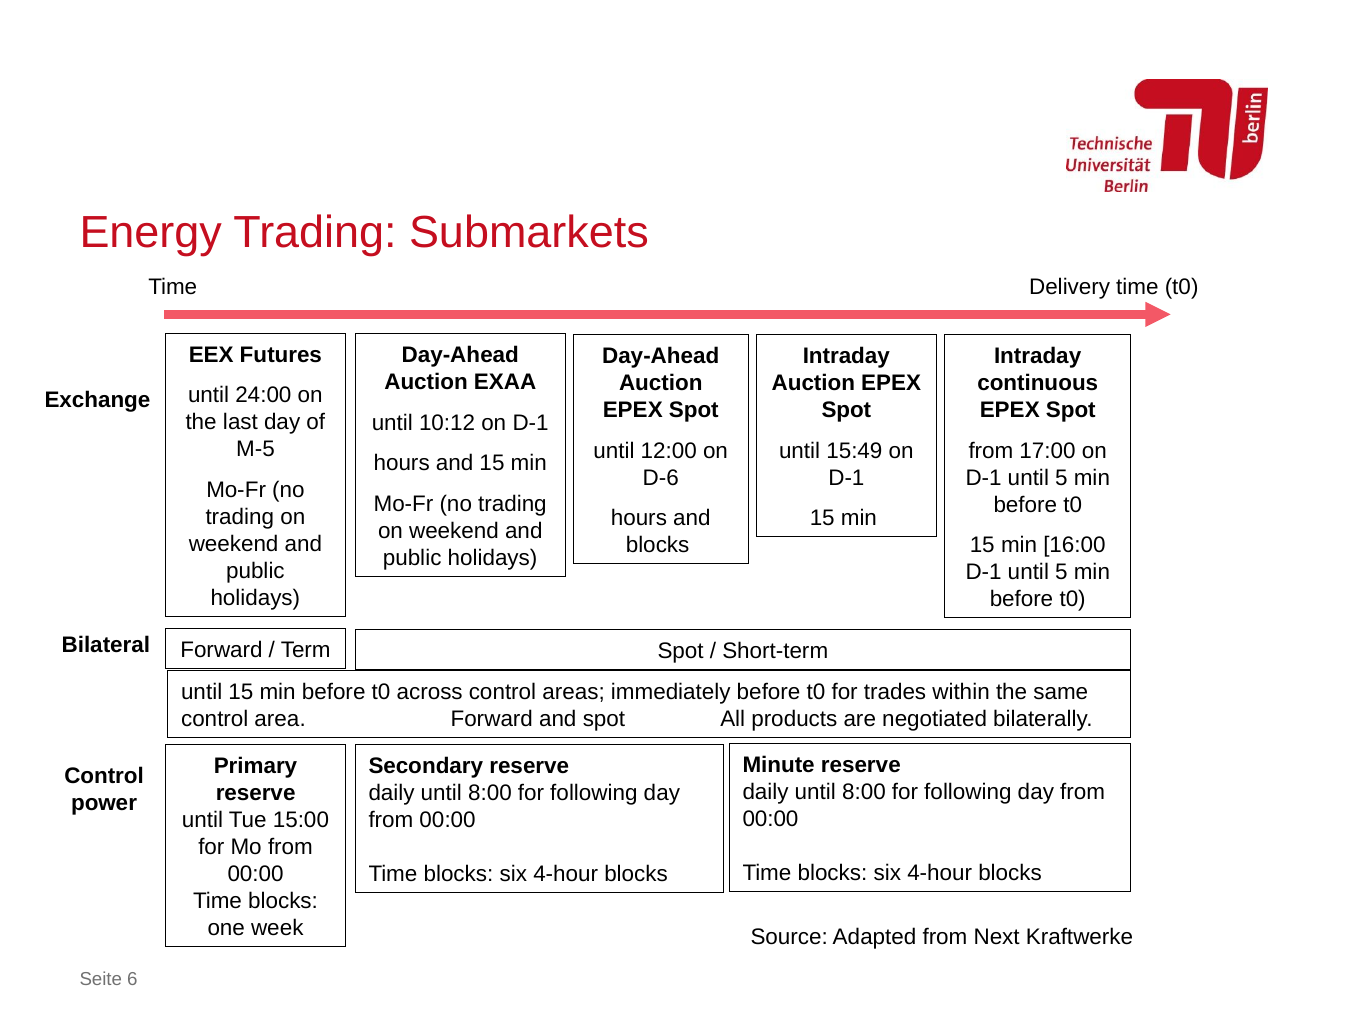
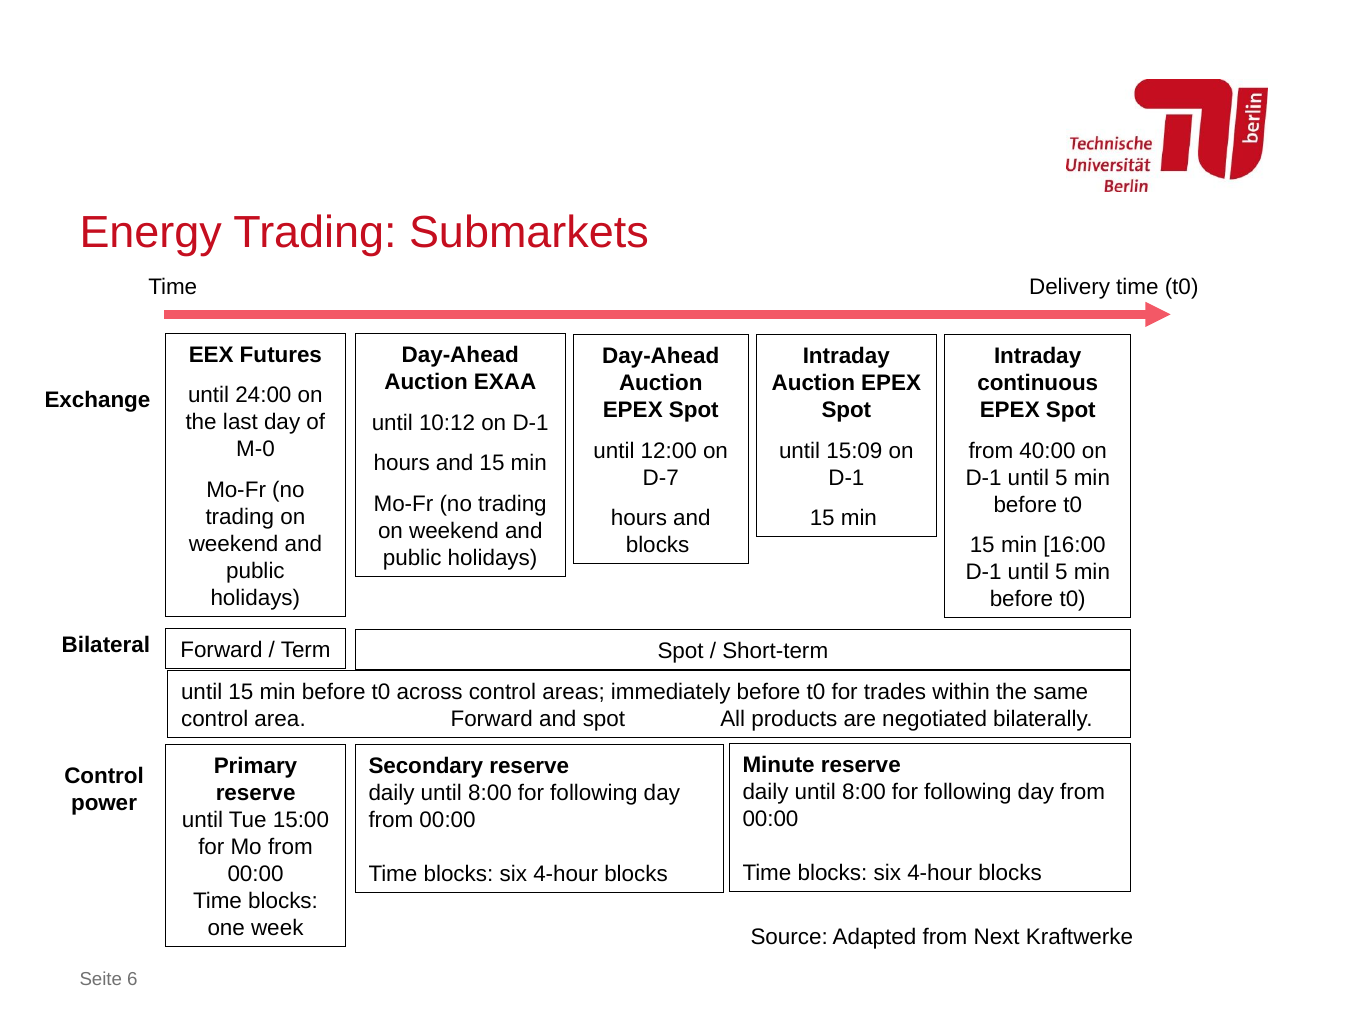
M-5: M-5 -> M-0 (255, 449)
15:49: 15:49 -> 15:09 (854, 451)
17:00: 17:00 -> 40:00 (1048, 451)
D-6: D-6 -> D-7 (661, 478)
